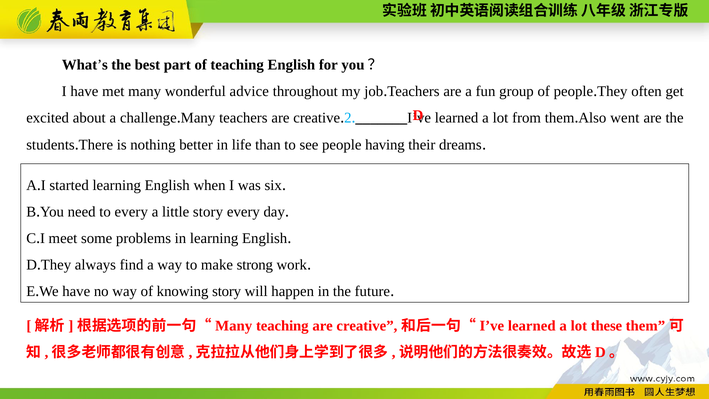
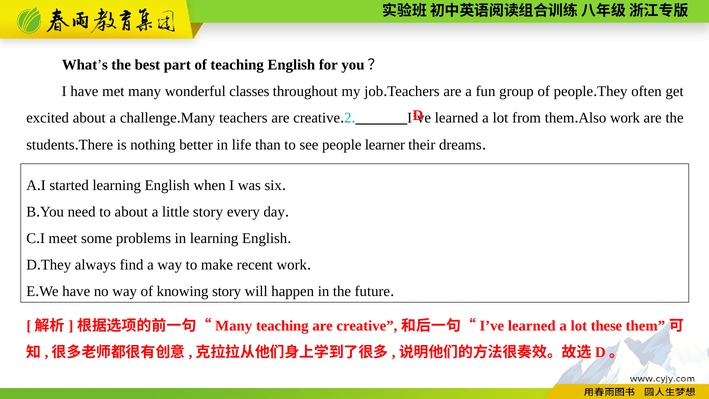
advice: advice -> classes (249, 91)
went: went -> work (625, 118)
having: having -> learner (385, 145)
to every: every -> about (131, 212)
strong: strong -> recent (255, 265)
